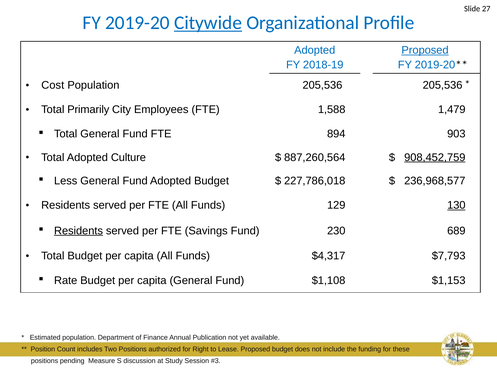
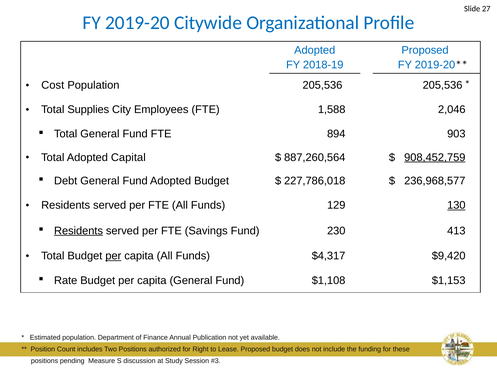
Citywide underline: present -> none (208, 23)
Proposed underline: present -> none (425, 50)
Primarily: Primarily -> Supplies (88, 109)
1,479: 1,479 -> 2,046 (452, 109)
Culture: Culture -> Capital (128, 157)
Less: Less -> Debt (66, 181)
689: 689 -> 413 (456, 231)
per underline: none -> present (113, 256)
$7,793: $7,793 -> $9,420 (449, 256)
